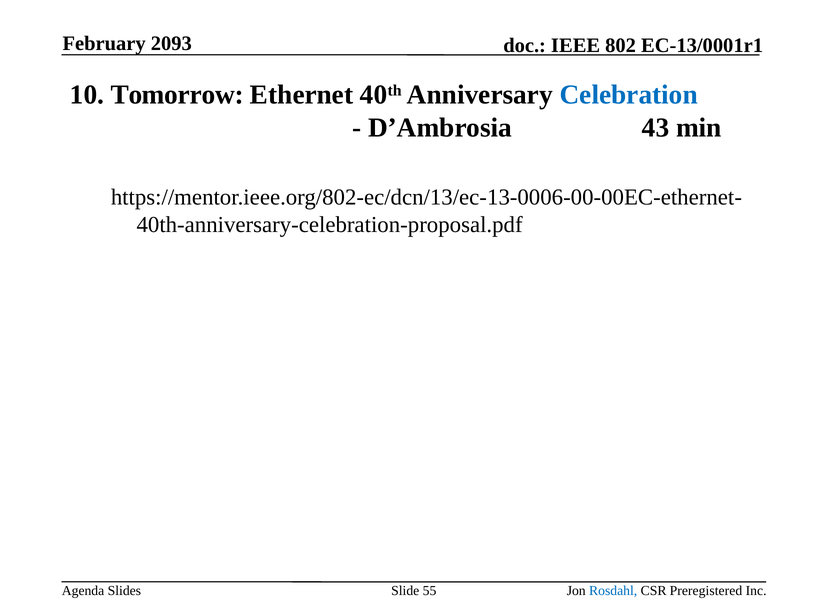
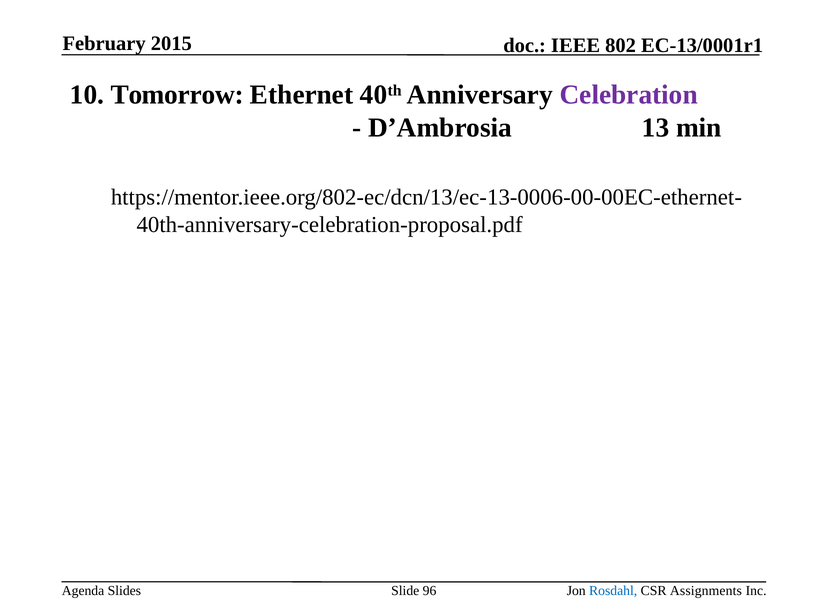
2093: 2093 -> 2015 (171, 44)
Celebration colour: blue -> purple (629, 95)
43: 43 -> 13 (656, 128)
55: 55 -> 96 (430, 591)
Preregistered: Preregistered -> Assignments (706, 591)
